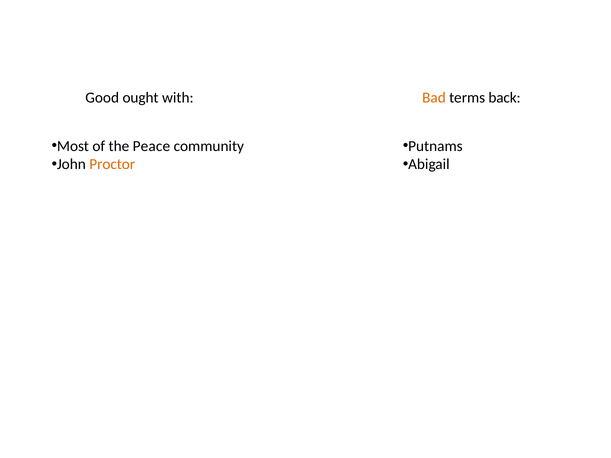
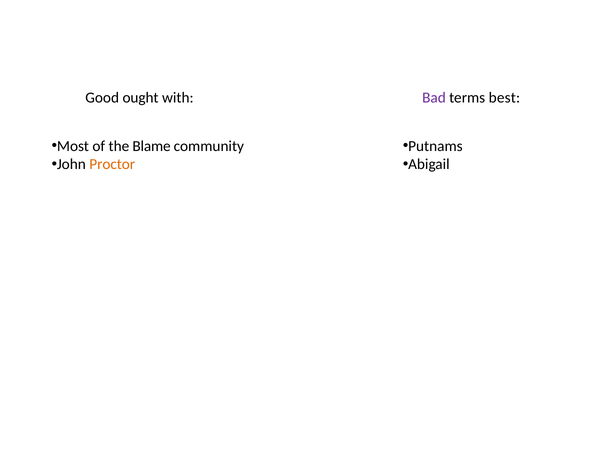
Bad colour: orange -> purple (434, 98)
back: back -> best (504, 98)
Peace: Peace -> Blame (152, 146)
